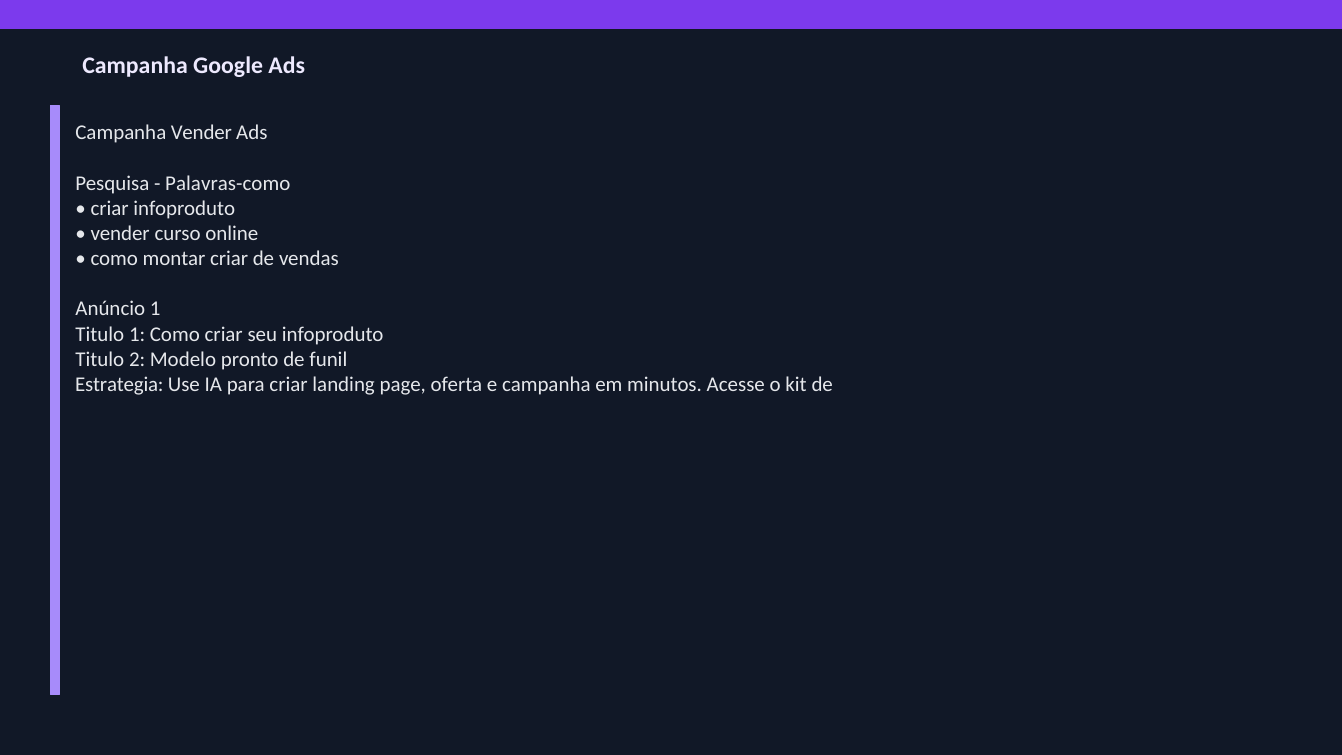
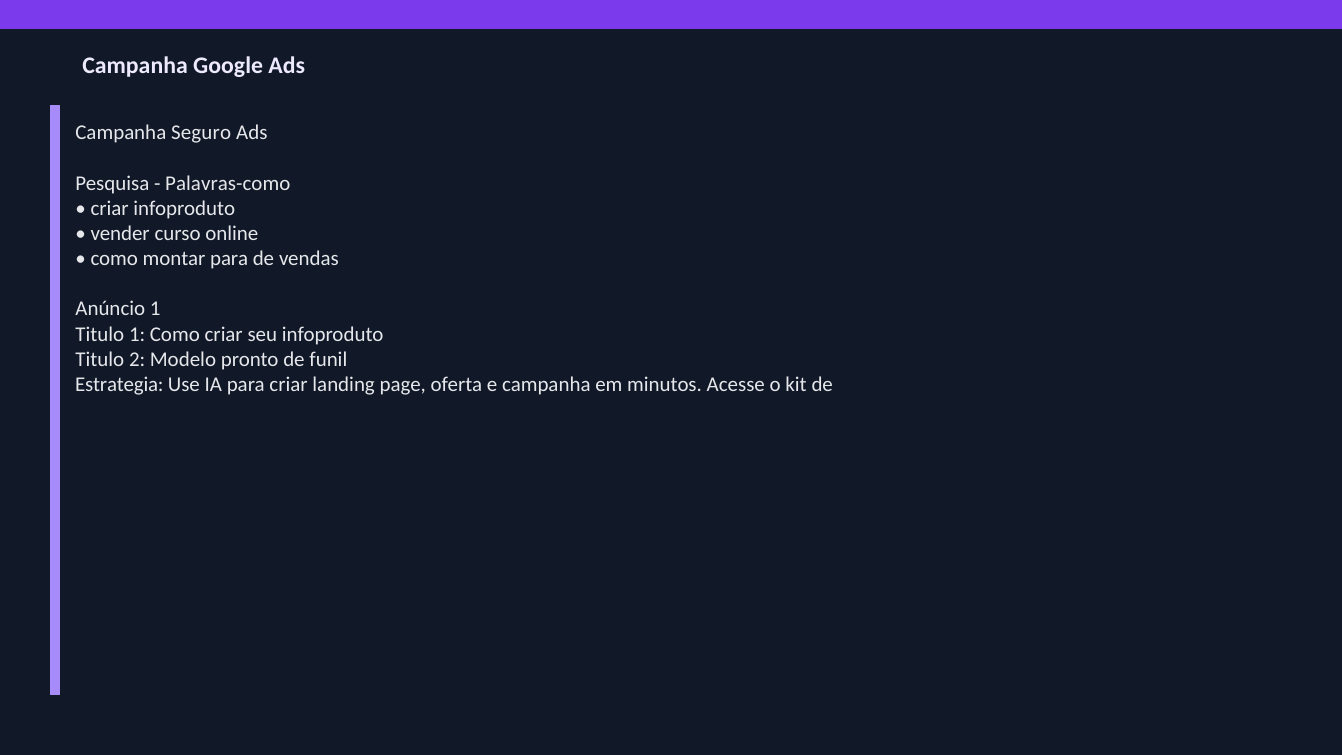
Campanha Vender: Vender -> Seguro (201, 133)
montar criar: criar -> para (229, 259)
